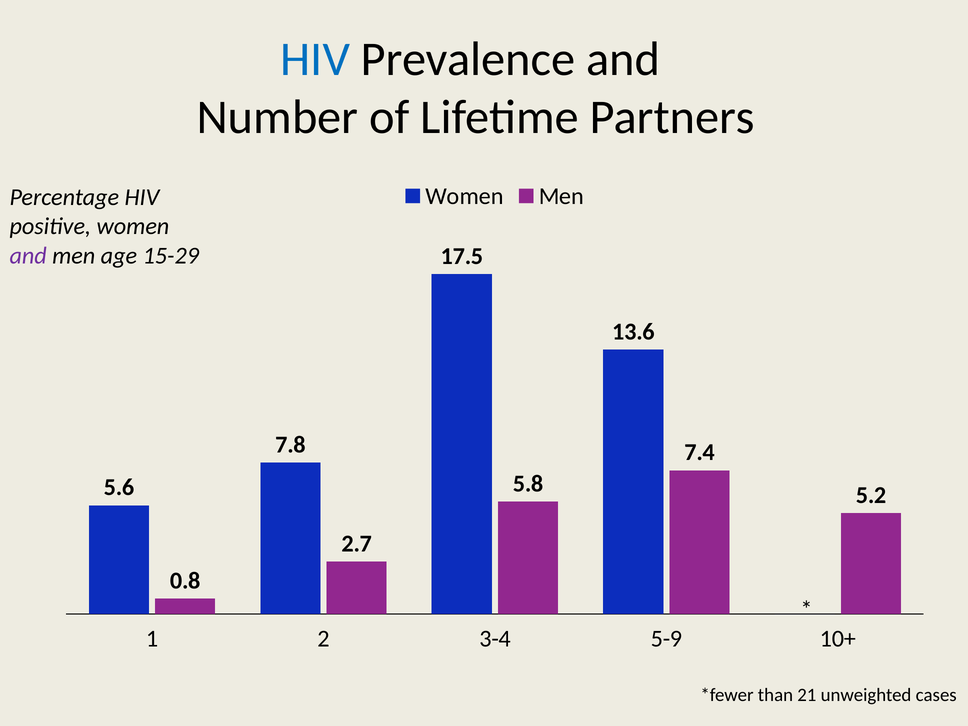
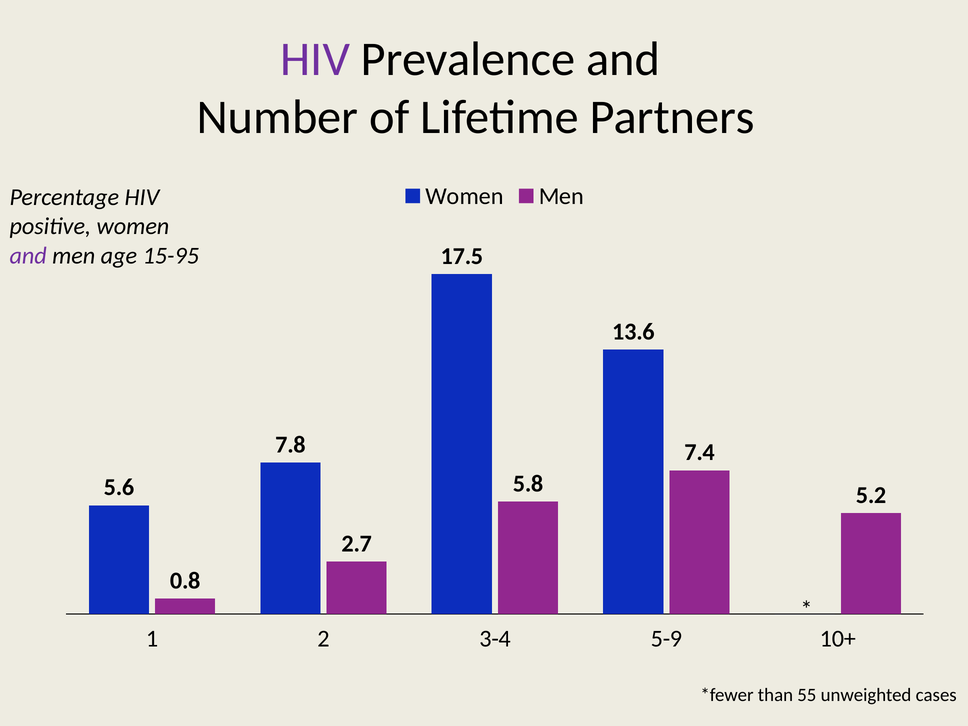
HIV colour: blue -> purple (315, 59)
15-29: 15-29 -> 15-95 (171, 256)
21: 21 -> 55 (807, 695)
